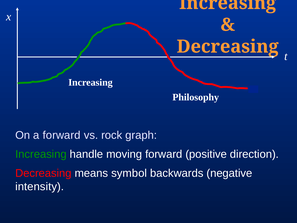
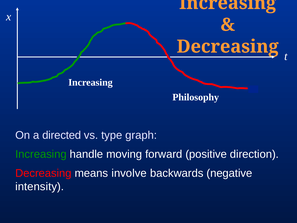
a forward: forward -> directed (62, 135)
rock: rock -> type (112, 135)
symbol: symbol -> involve (129, 173)
